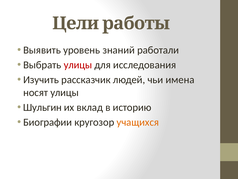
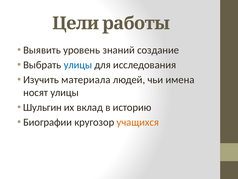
работали: работали -> создание (158, 50)
улицы colour: red -> blue (78, 65)
рассказчик: рассказчик -> материала (86, 80)
